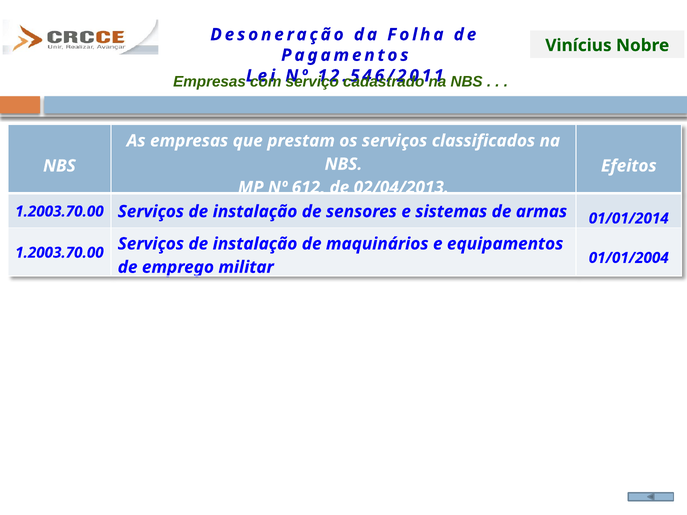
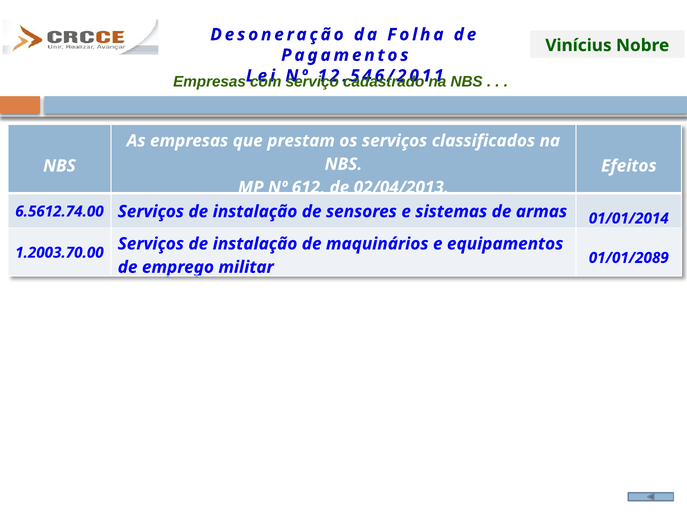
1.2003.70.00: 1.2003.70.00 -> 6.5612.74.00 (59, 212)
01/01/2004: 01/01/2004 -> 01/01/2089 (629, 258)
